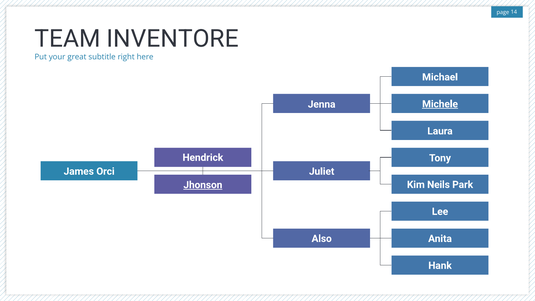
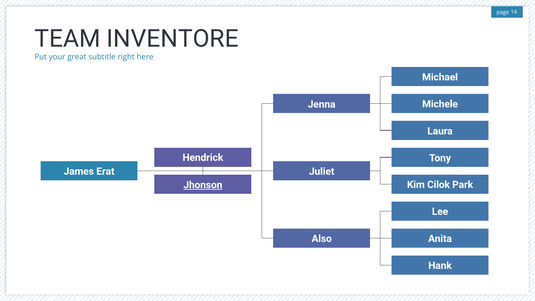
Michele underline: present -> none (440, 104)
Orci: Orci -> Erat (105, 171)
Neils: Neils -> Cilok (439, 185)
